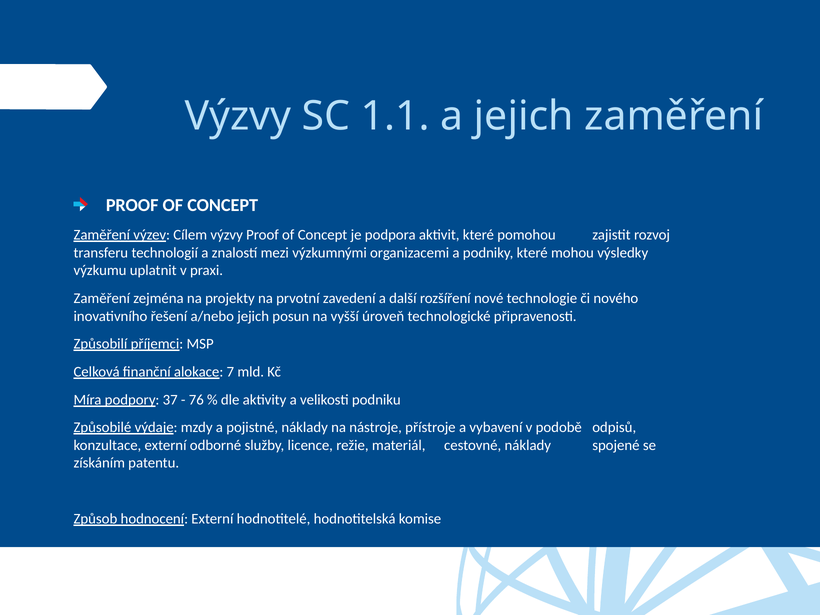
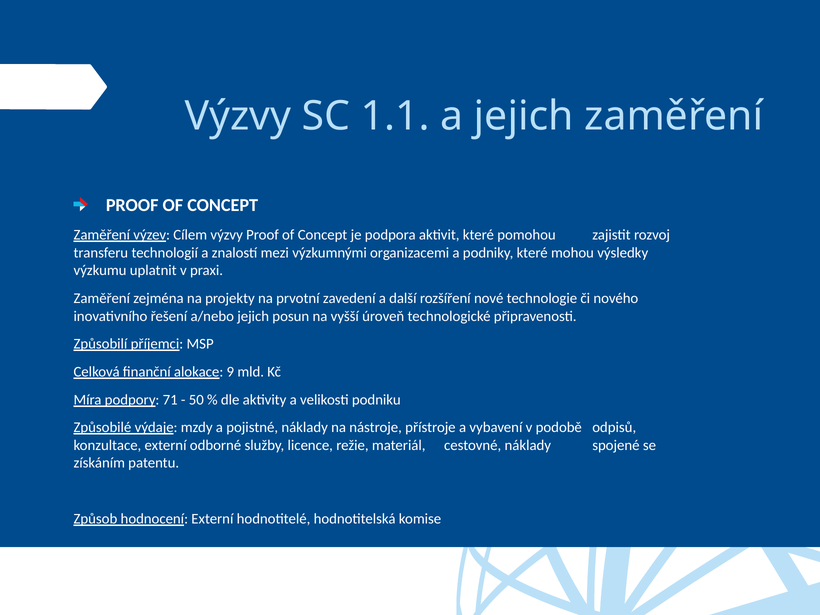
7: 7 -> 9 (230, 372)
37: 37 -> 71 (170, 400)
76: 76 -> 50 (196, 400)
